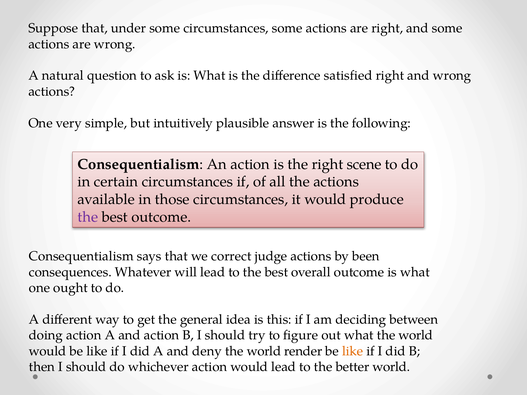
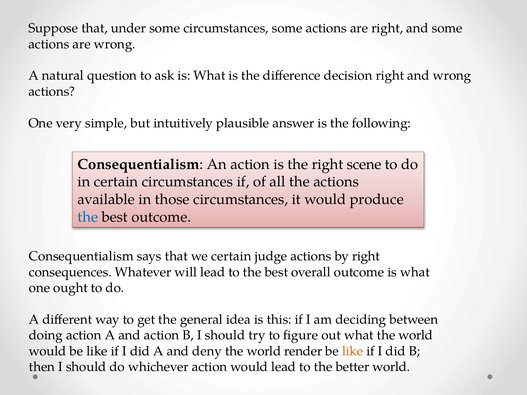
satisfied: satisfied -> decision (348, 76)
the colour: purple -> blue (88, 217)
we correct: correct -> certain (231, 256)
by been: been -> right (366, 256)
